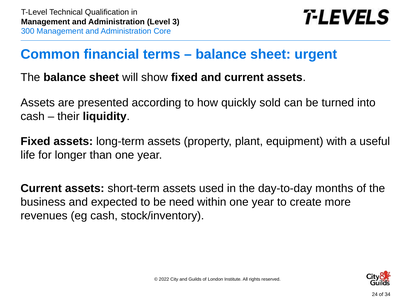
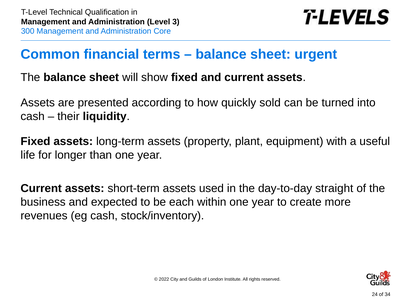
months: months -> straight (334, 188)
need: need -> each (182, 202)
